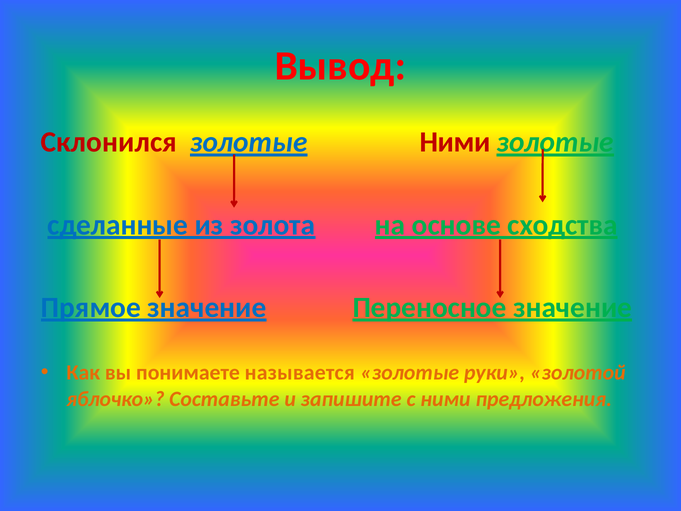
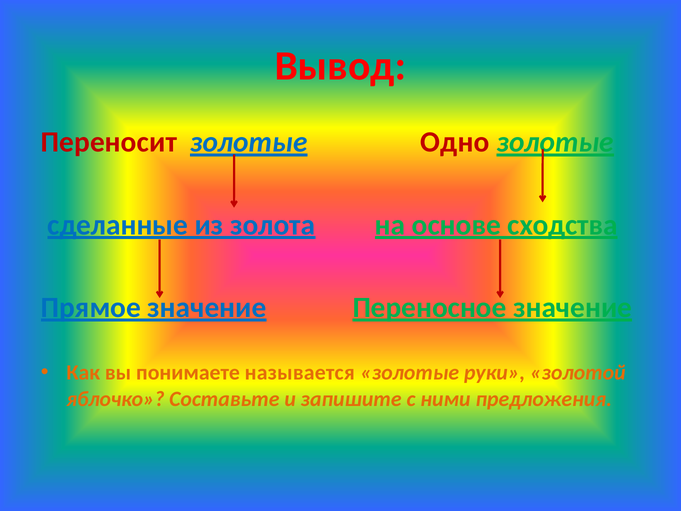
Склонился: Склонился -> Переносит (109, 142)
Ними: Ними -> Одно (455, 142)
